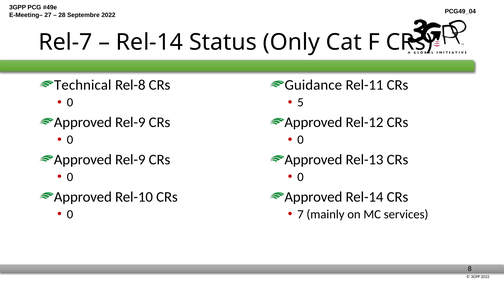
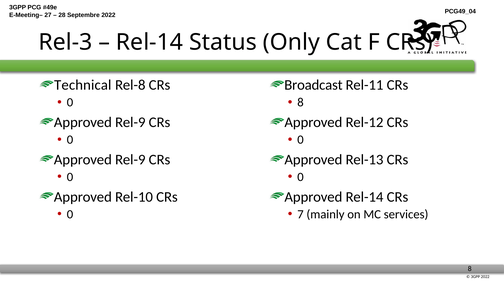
Rel-7: Rel-7 -> Rel-3 (65, 42)
Guidance: Guidance -> Broadcast (313, 85)
5: 5 -> 8 (300, 103)
